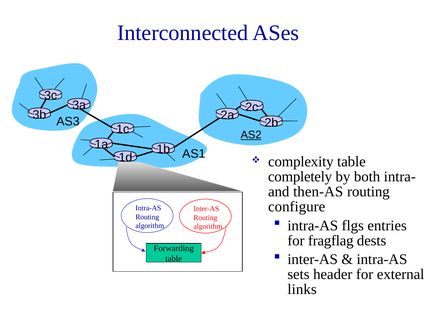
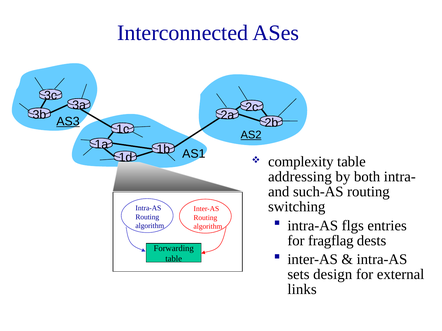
AS3 underline: none -> present (68, 122)
completely: completely -> addressing (300, 177)
then-AS: then-AS -> such-AS (318, 192)
configure: configure -> switching (297, 207)
header: header -> design (333, 275)
